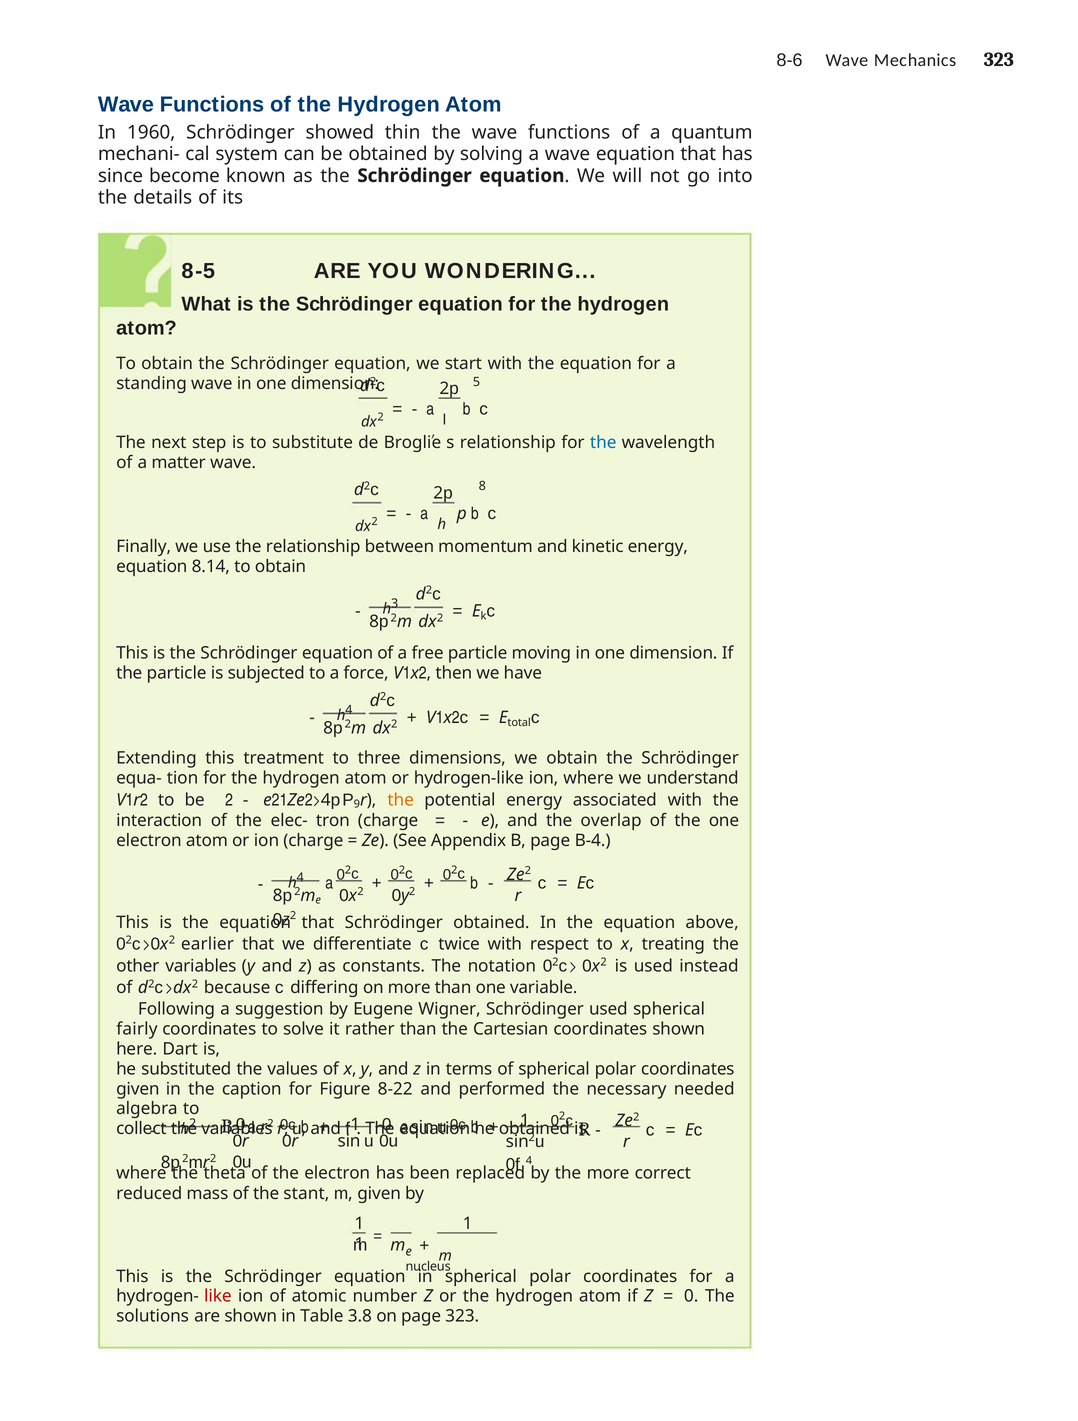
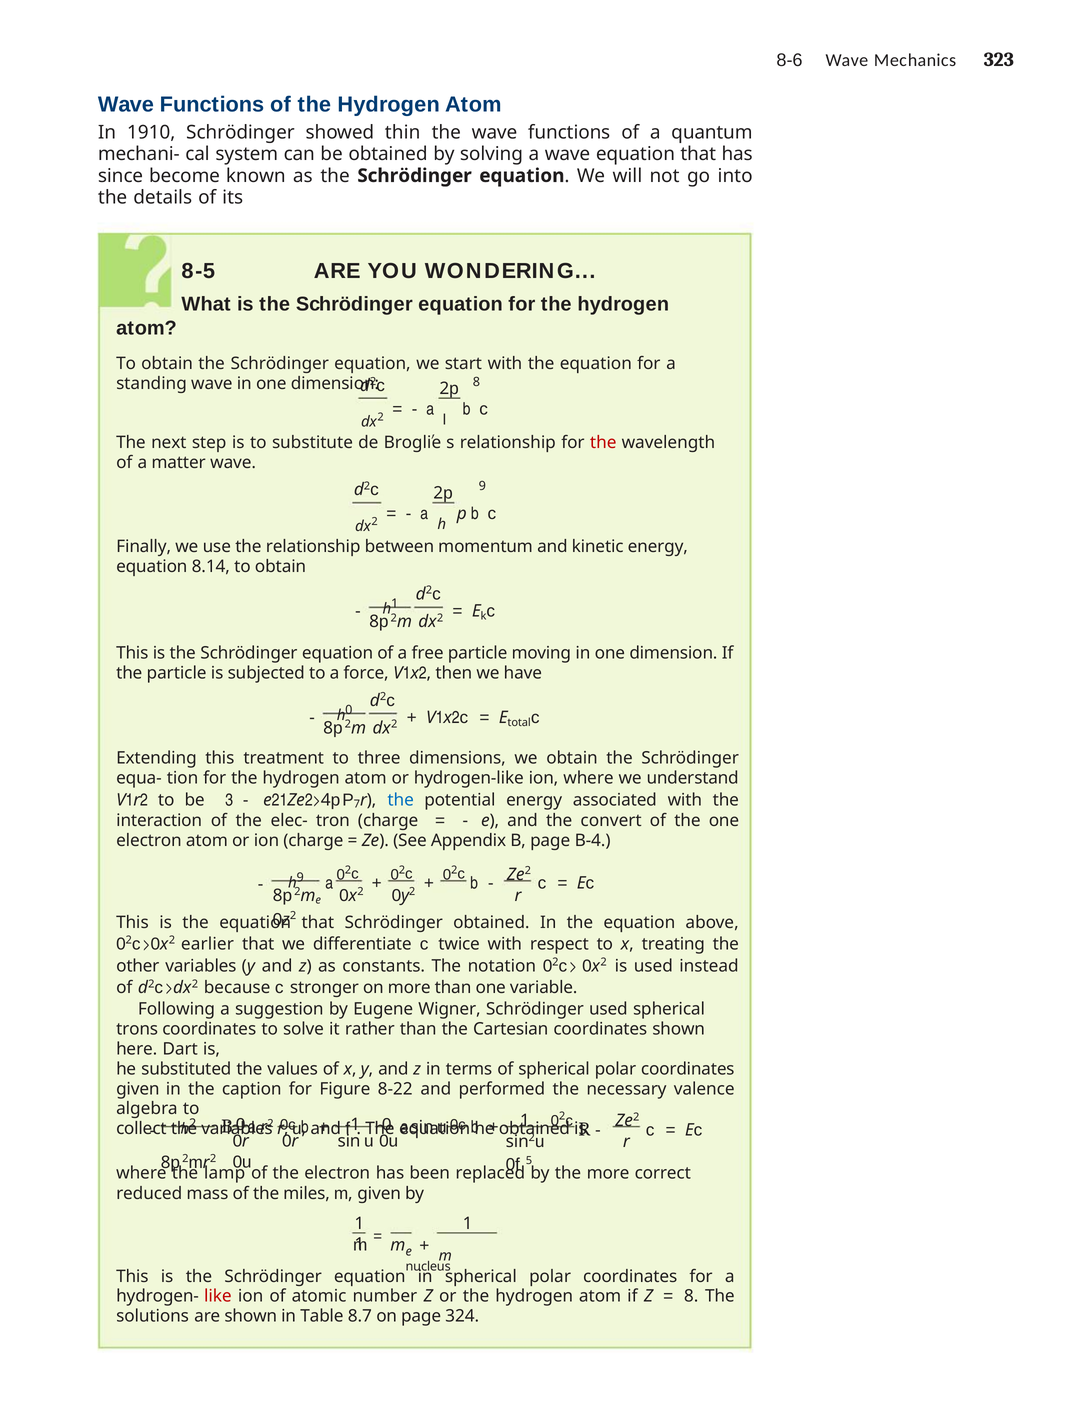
1960: 1960 -> 1910 (151, 132)
2p 5: 5 -> 8 (476, 382)
the colour: blue -> red (603, 442)
2p 8: 8 -> 9 (482, 486)
3: 3 -> 1 (395, 604)
4: 4 -> 0 (349, 710)
be 2: 2 -> 3 (229, 800)
9: 9 -> 7 (357, 804)
the colour: orange -> blue (401, 800)
overlap: overlap -> convert (611, 821)
4: 4 -> 9 (300, 877)
differing: differing -> stronger (324, 988)
fairly: fairly -> trons (137, 1029)
needed: needed -> valence (704, 1089)
4: 4 -> 5 (529, 1160)
theta: theta -> lamp (225, 1173)
stant: stant -> miles (307, 1193)
0: 0 -> 8 (691, 1296)
3.8: 3.8 -> 8.7 (360, 1316)
page 323: 323 -> 324 (462, 1316)
